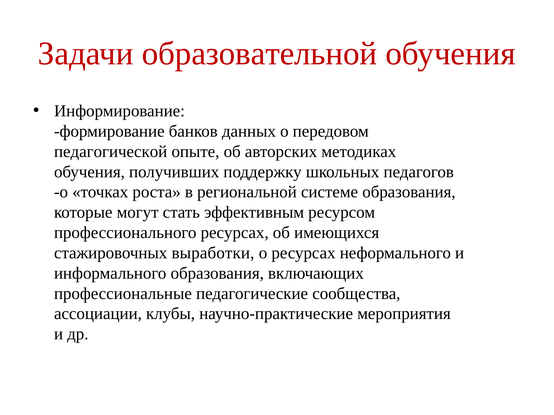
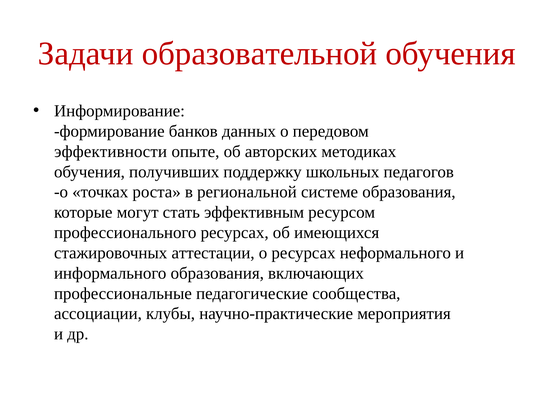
педагогической: педагогической -> эффективности (111, 152)
выработки: выработки -> аттестации (213, 253)
